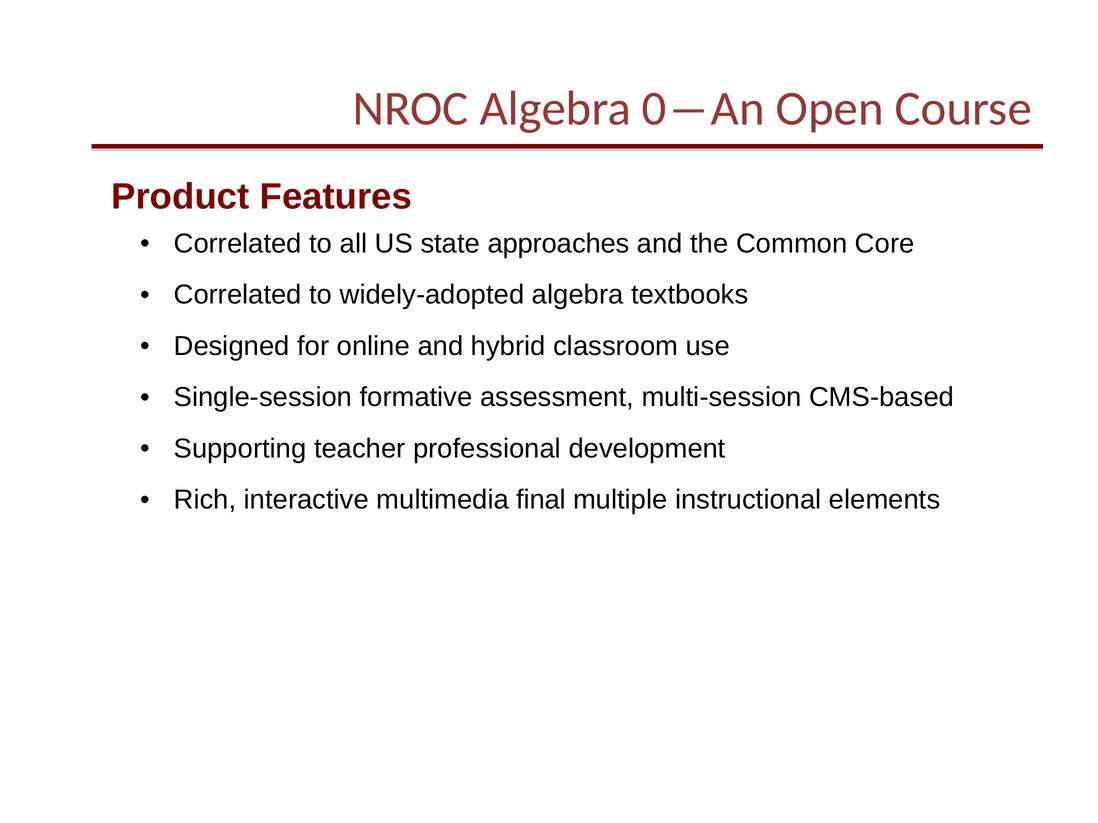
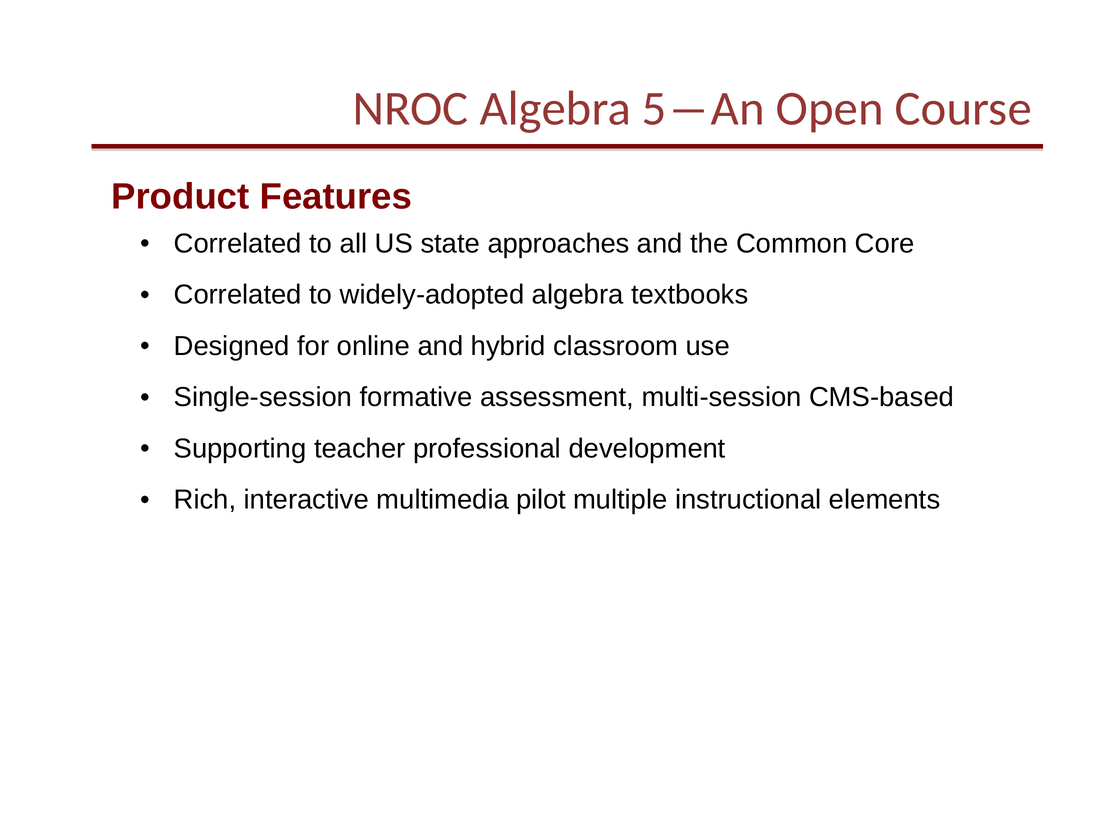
0―An: 0―An -> 5―An (703, 109)
final: final -> pilot (541, 500)
